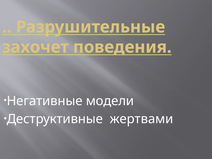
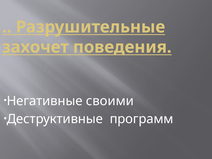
модели: модели -> своими (110, 101)
жертвами: жертвами -> программ (142, 119)
